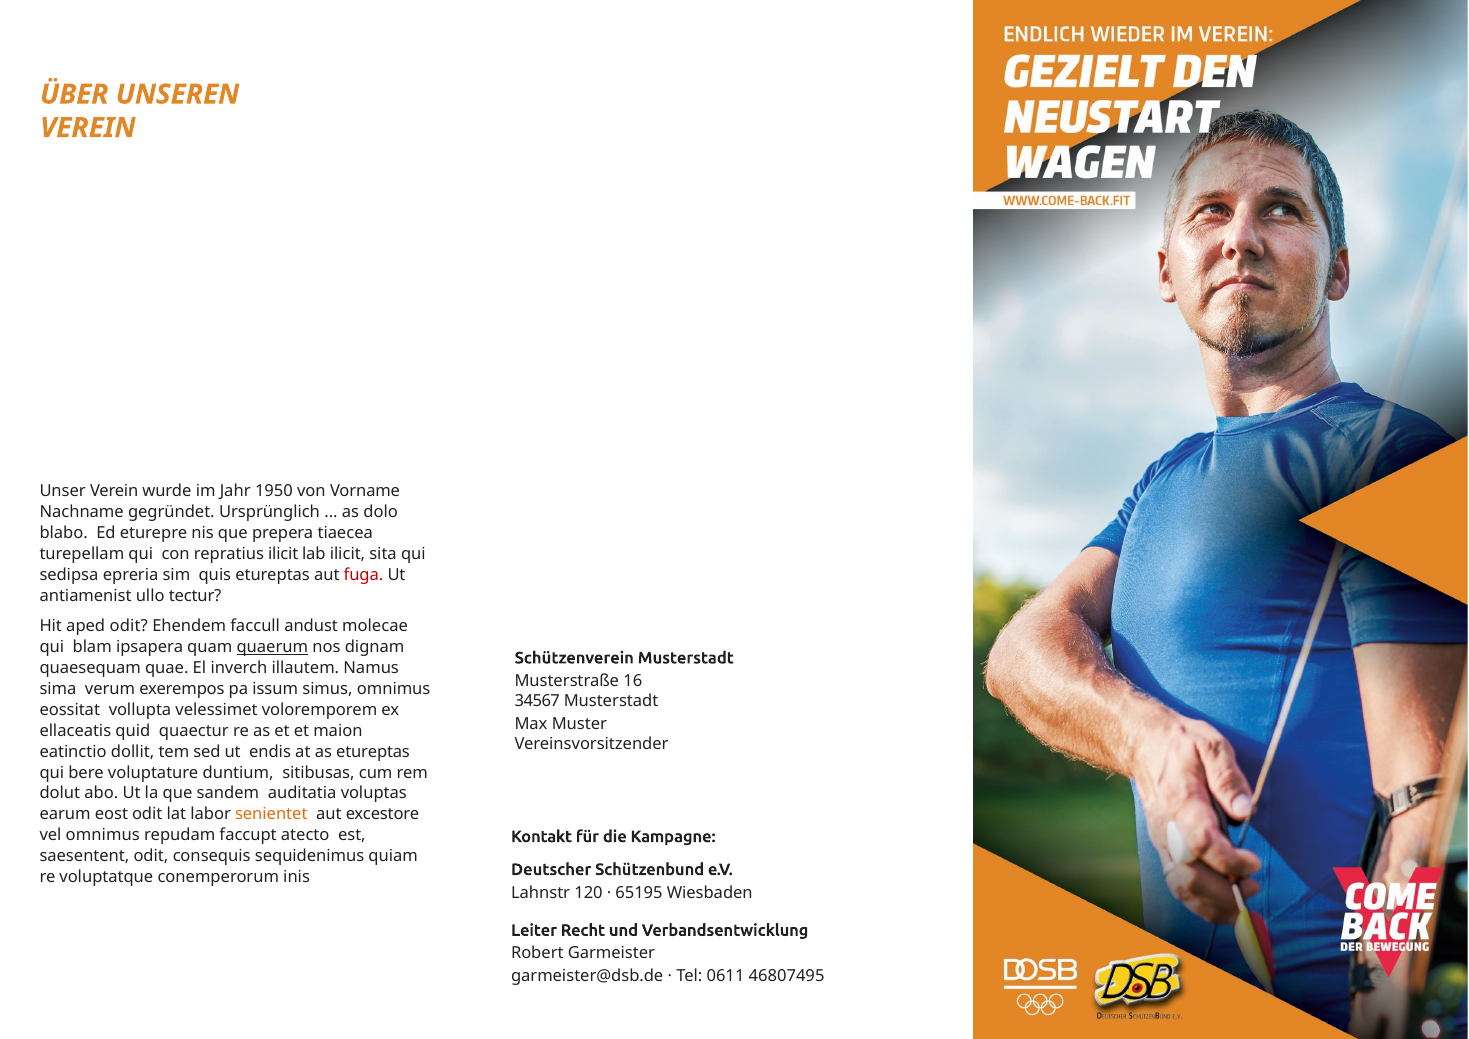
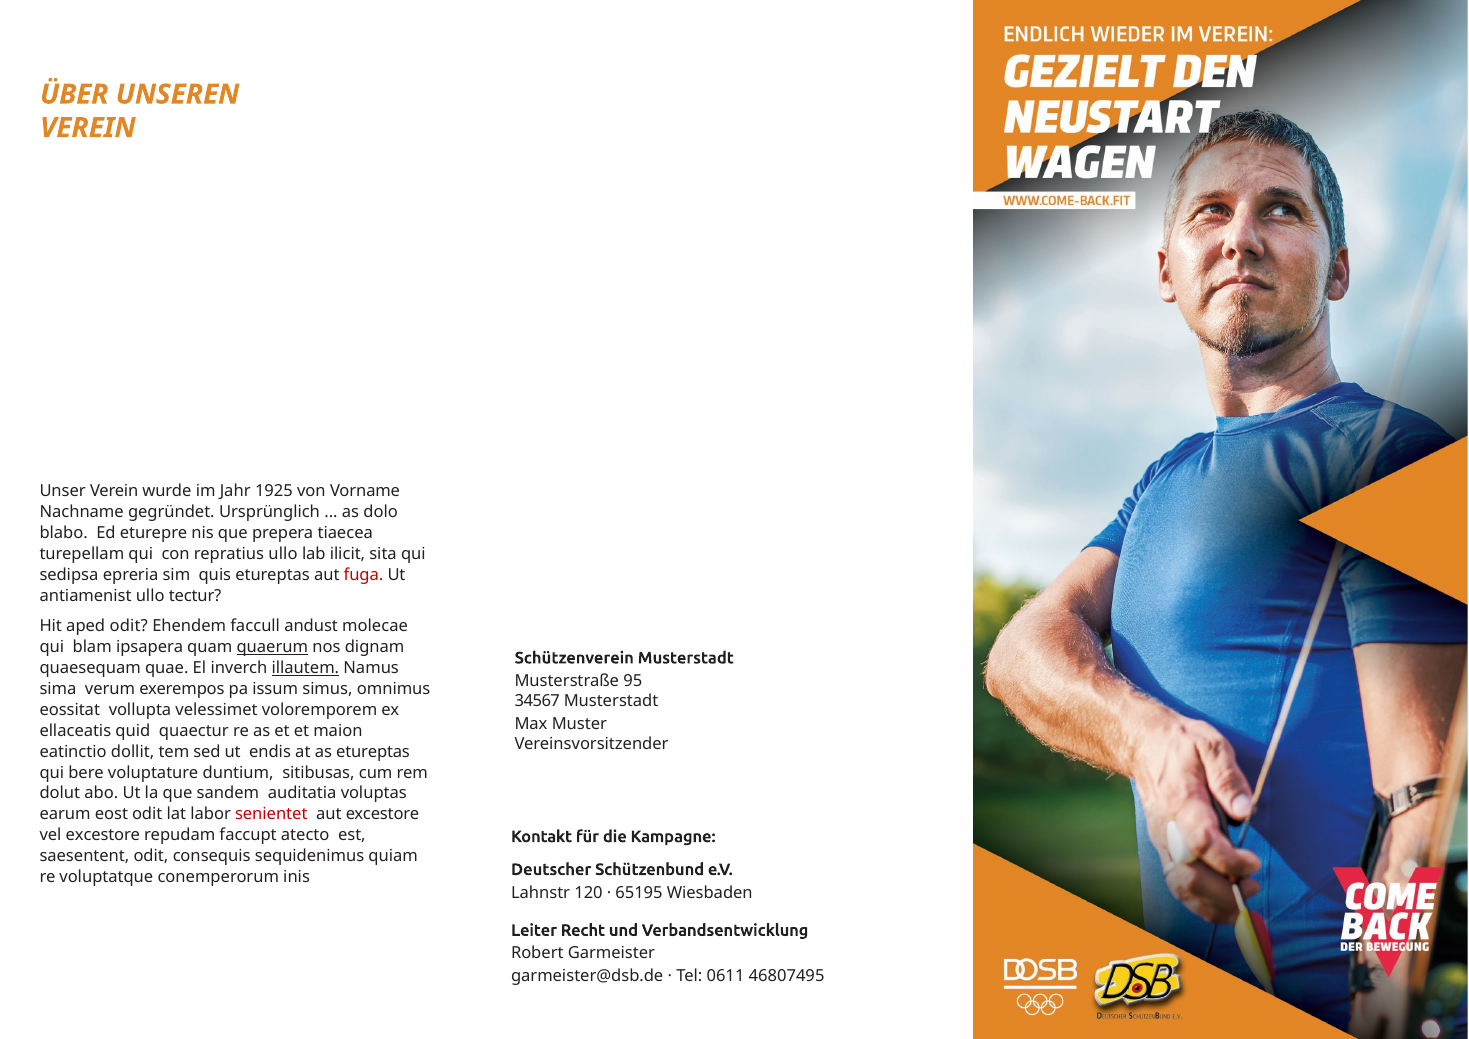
1950: 1950 -> 1925 (274, 491)
repratius ilicit: ilicit -> ullo (283, 554)
illautem underline: none -> present (305, 668)
16: 16 -> 95 (633, 681)
senientet colour: orange -> red (271, 814)
vel omnimus: omnimus -> excestore (103, 835)
